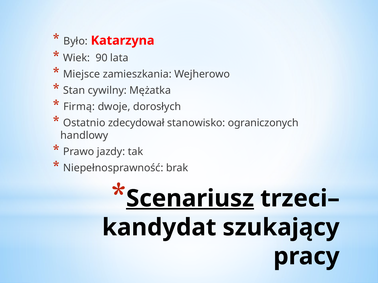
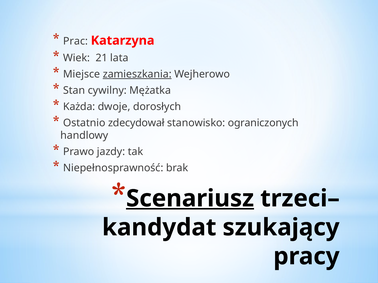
Było: Było -> Prac (76, 41)
90: 90 -> 21 (102, 58)
zamieszkania underline: none -> present (137, 74)
Firmą: Firmą -> Każda (79, 107)
